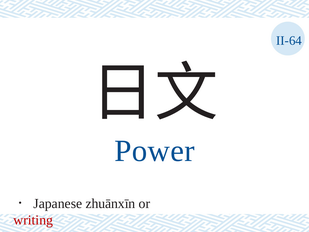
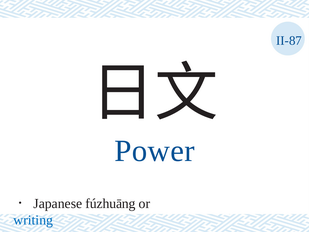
II-64: II-64 -> II-87 (289, 40)
zhuānxīn: zhuānxīn -> fúzhuāng (111, 203)
writing colour: red -> blue (33, 220)
